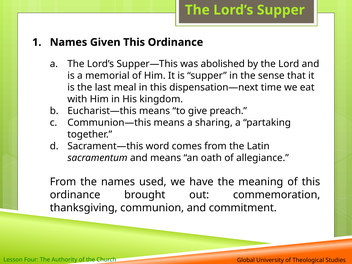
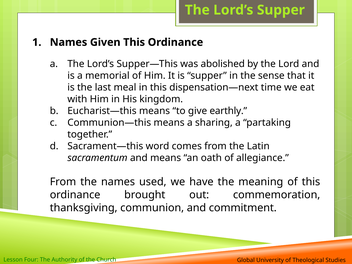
preach: preach -> earthly (228, 111)
